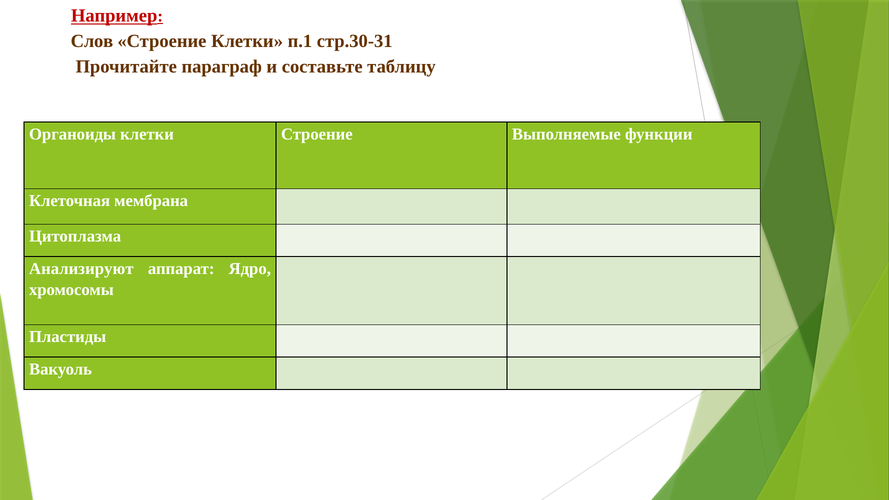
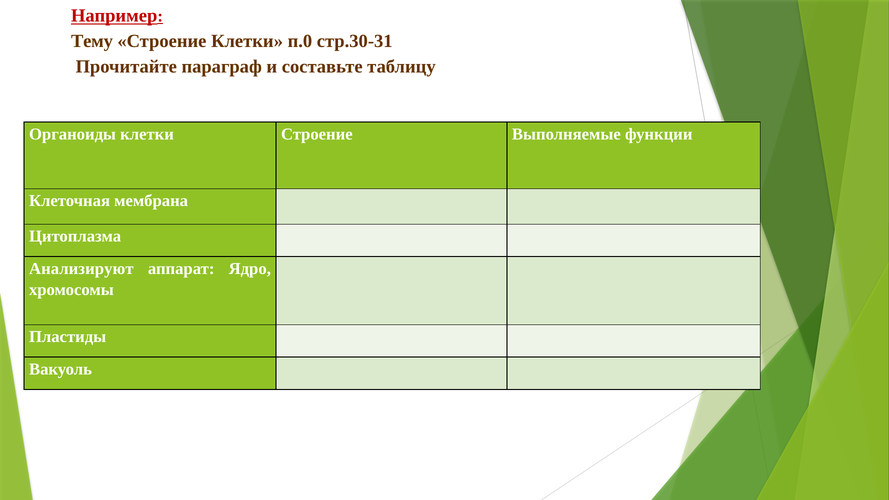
Слов: Слов -> Тему (92, 41)
п.1: п.1 -> п.0 (300, 41)
